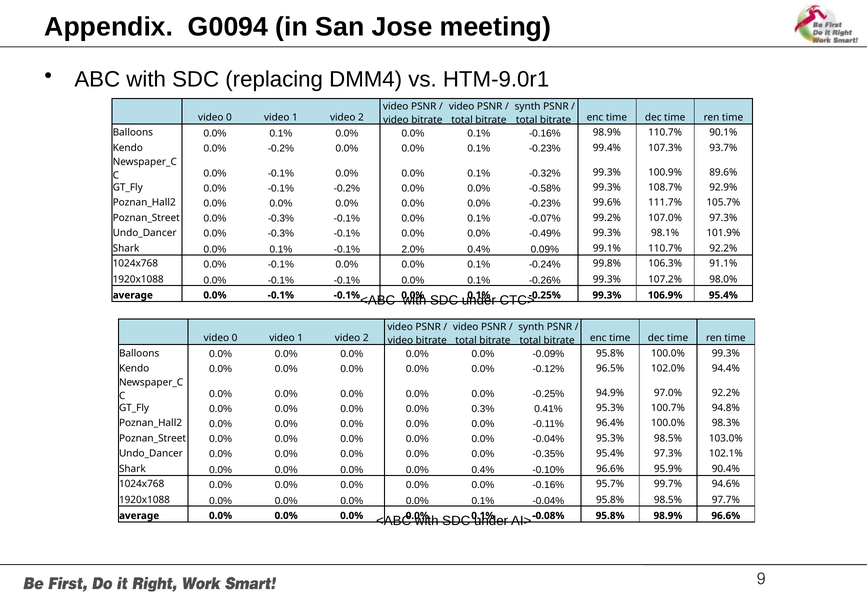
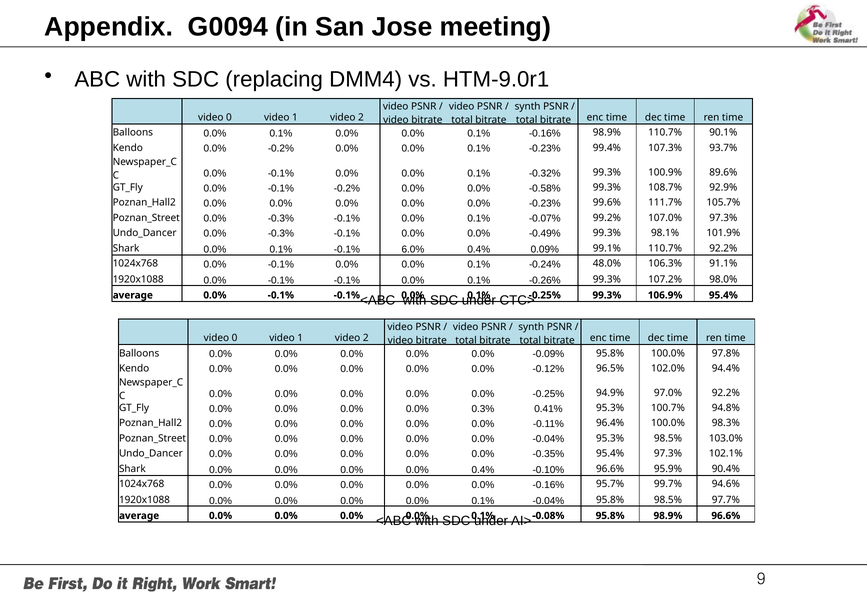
2.0%: 2.0% -> 6.0% (413, 249)
99.8%: 99.8% -> 48.0% (607, 264)
100.0% 99.3%: 99.3% -> 97.8% (726, 353)
